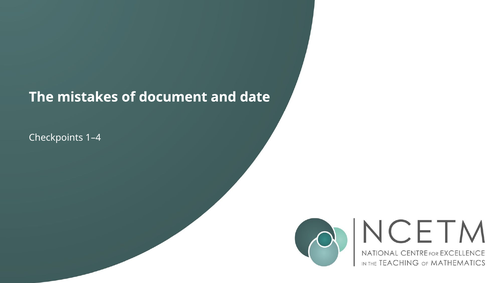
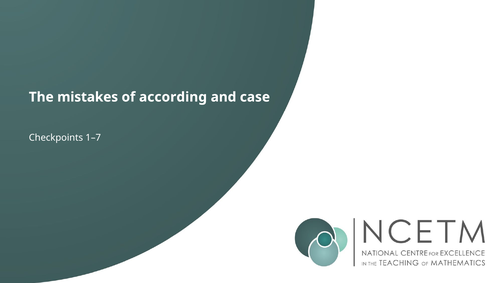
document: document -> according (173, 97)
date: date -> case (255, 97)
1–4: 1–4 -> 1–7 (93, 138)
